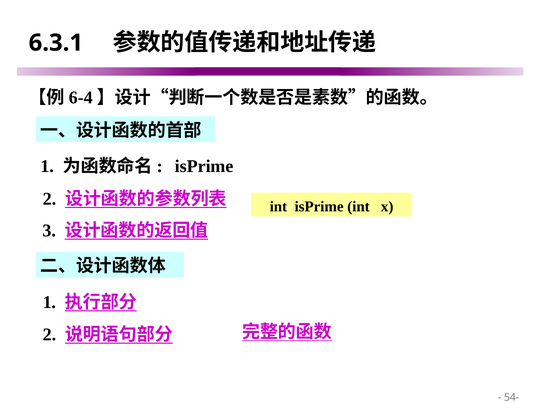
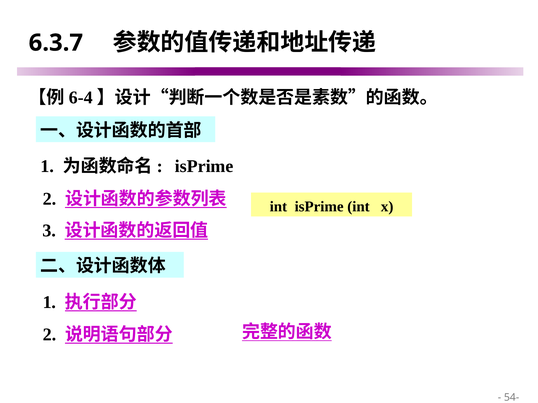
6.3.1: 6.3.1 -> 6.3.7 (56, 43)
